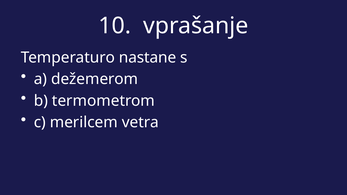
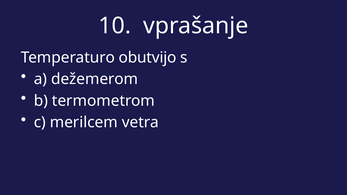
nastane: nastane -> obutvijo (148, 58)
